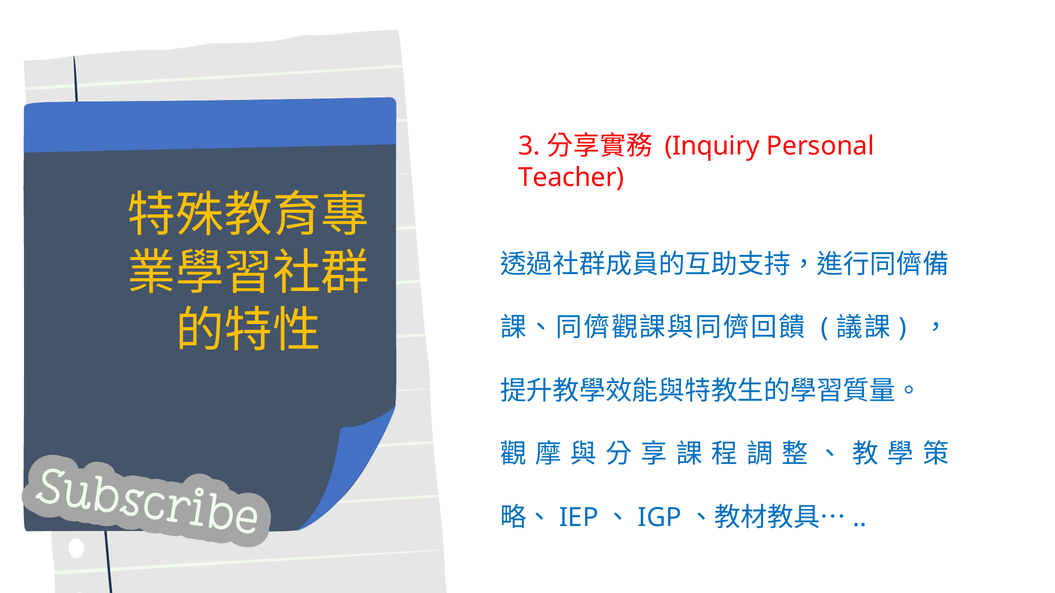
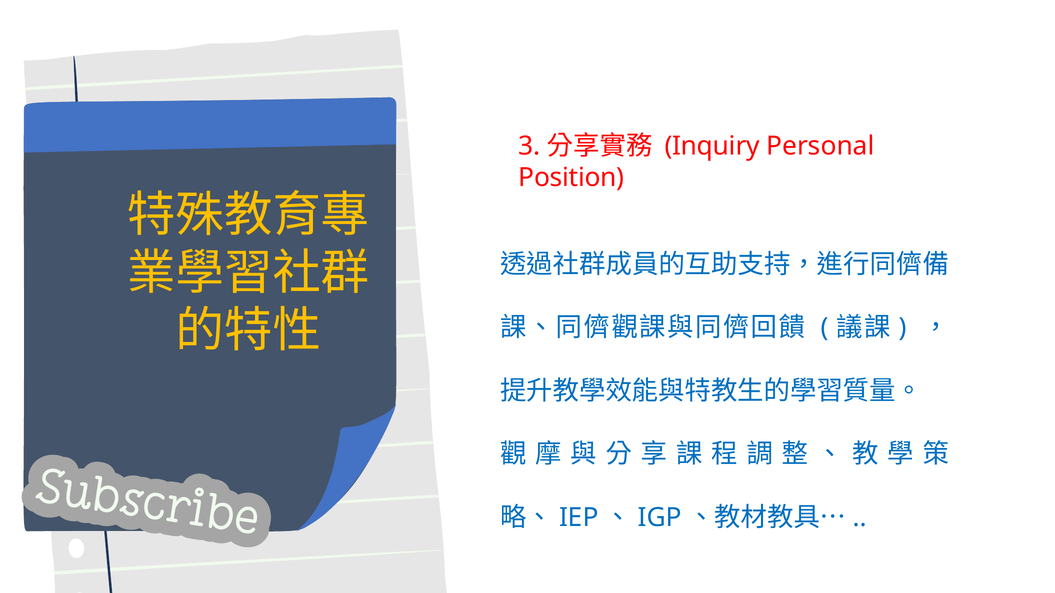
Teacher: Teacher -> Position (571, 178)
